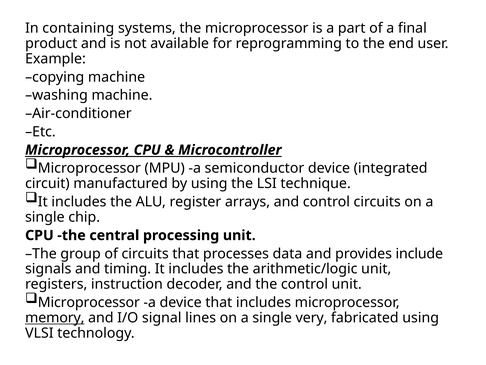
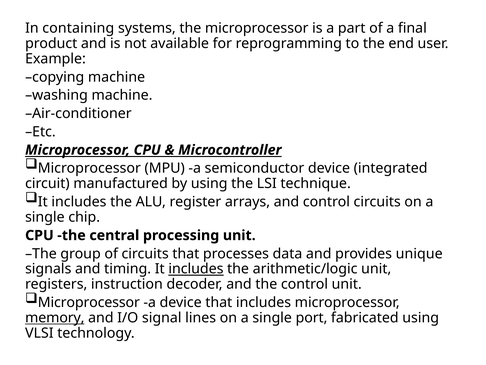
include: include -> unique (419, 253)
includes underline: none -> present (196, 269)
very: very -> port (312, 317)
